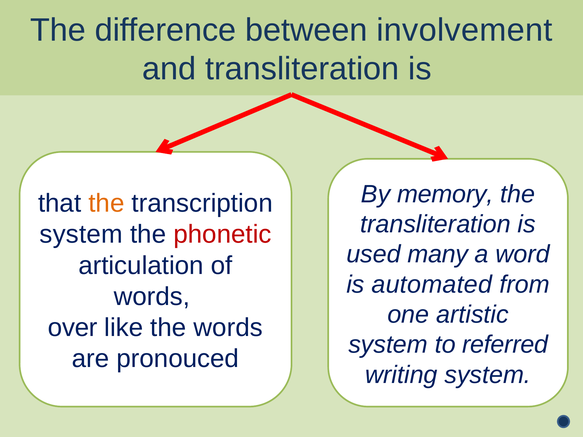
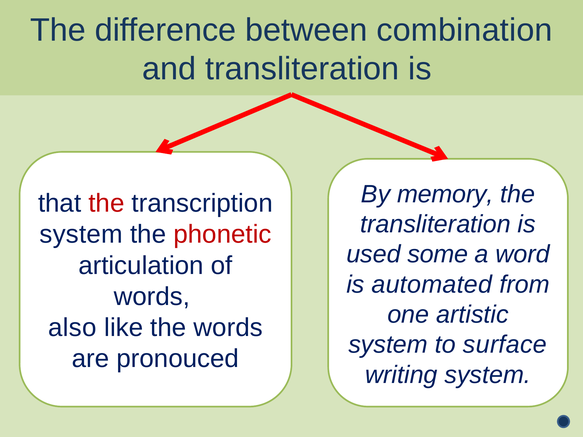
involvement: involvement -> combination (465, 30)
the colour: orange -> red (106, 203)
many: many -> some (438, 254)
over: over -> also (72, 328)
referred: referred -> surface (505, 345)
